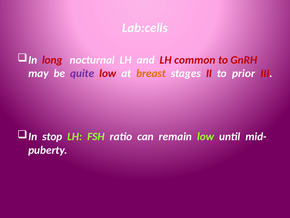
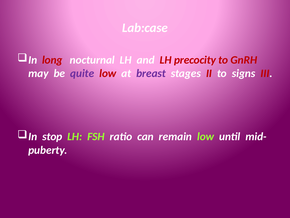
Lab:cells: Lab:cells -> Lab:case (145, 28)
common: common -> precocity (195, 60)
breast colour: orange -> purple (151, 73)
prior: prior -> signs (244, 73)
